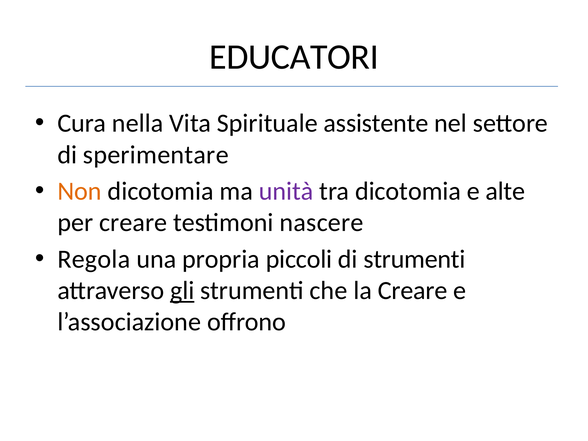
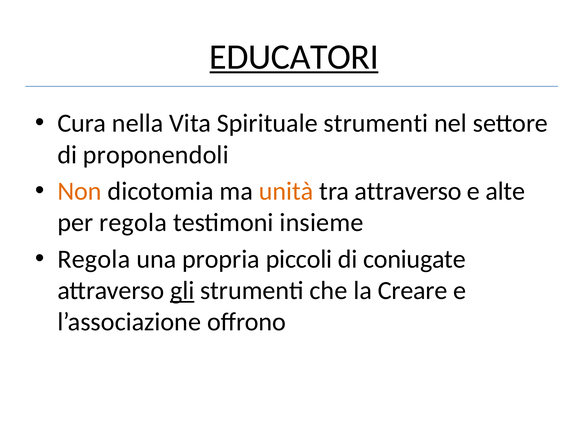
EDUCATORI underline: none -> present (294, 57)
Spirituale assistente: assistente -> strumenti (376, 123)
sperimentare: sperimentare -> proponendoli (156, 155)
unità colour: purple -> orange (286, 191)
tra dicotomia: dicotomia -> attraverso (408, 191)
per creare: creare -> regola (133, 223)
nascere: nascere -> insieme (322, 223)
di strumenti: strumenti -> coniugate (414, 259)
